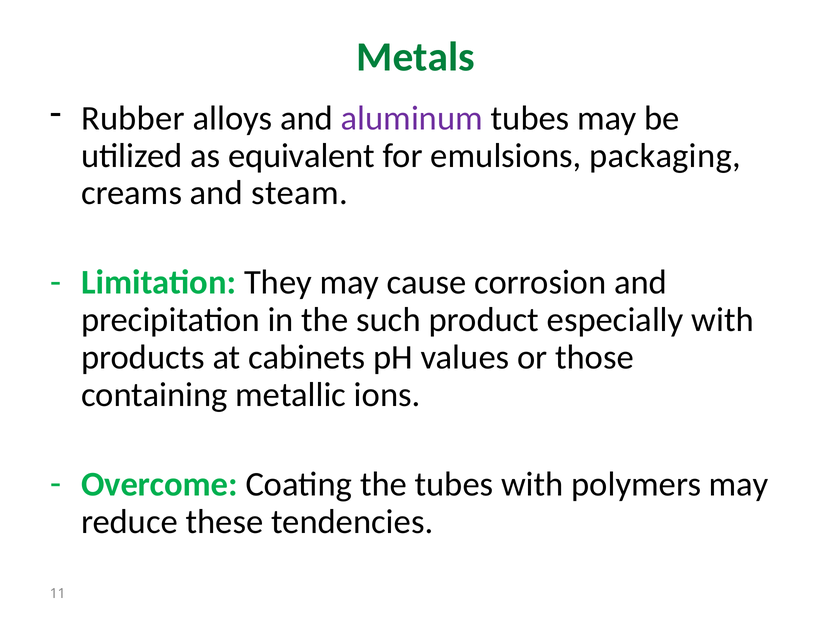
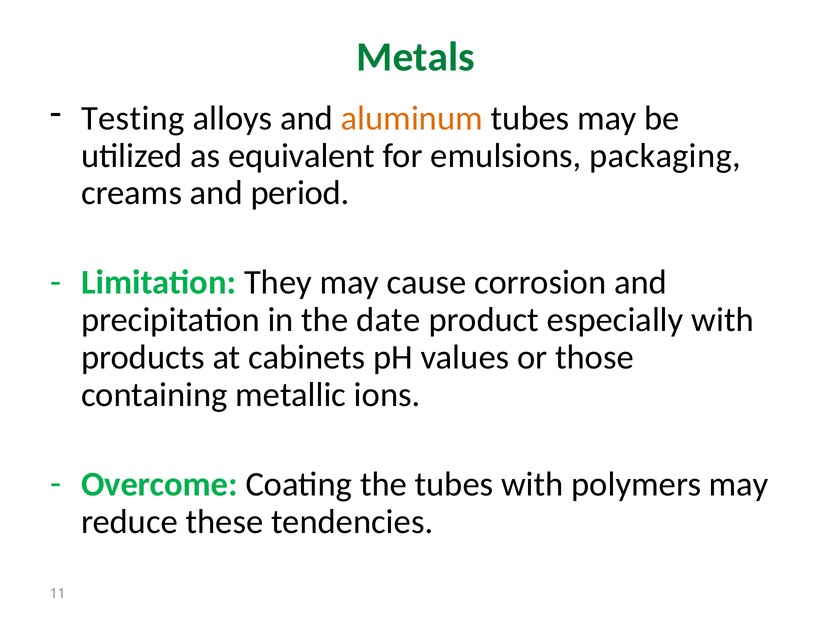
Rubber: Rubber -> Testing (133, 118)
aluminum colour: purple -> orange (412, 118)
steam: steam -> period (300, 193)
such: such -> date (388, 320)
